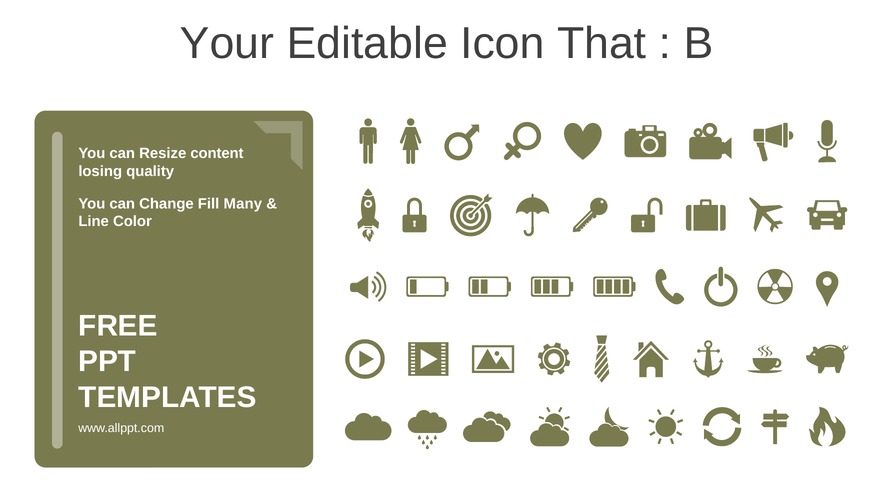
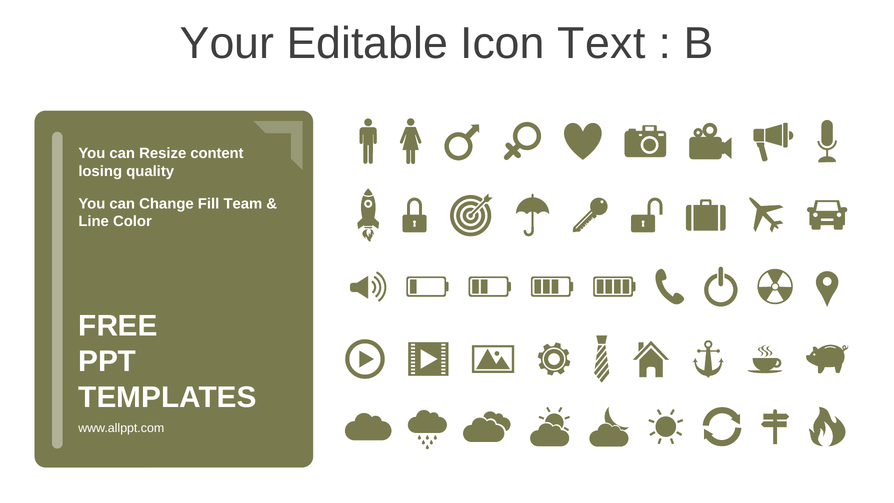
That: That -> Text (601, 43)
Many: Many -> Team (243, 204)
